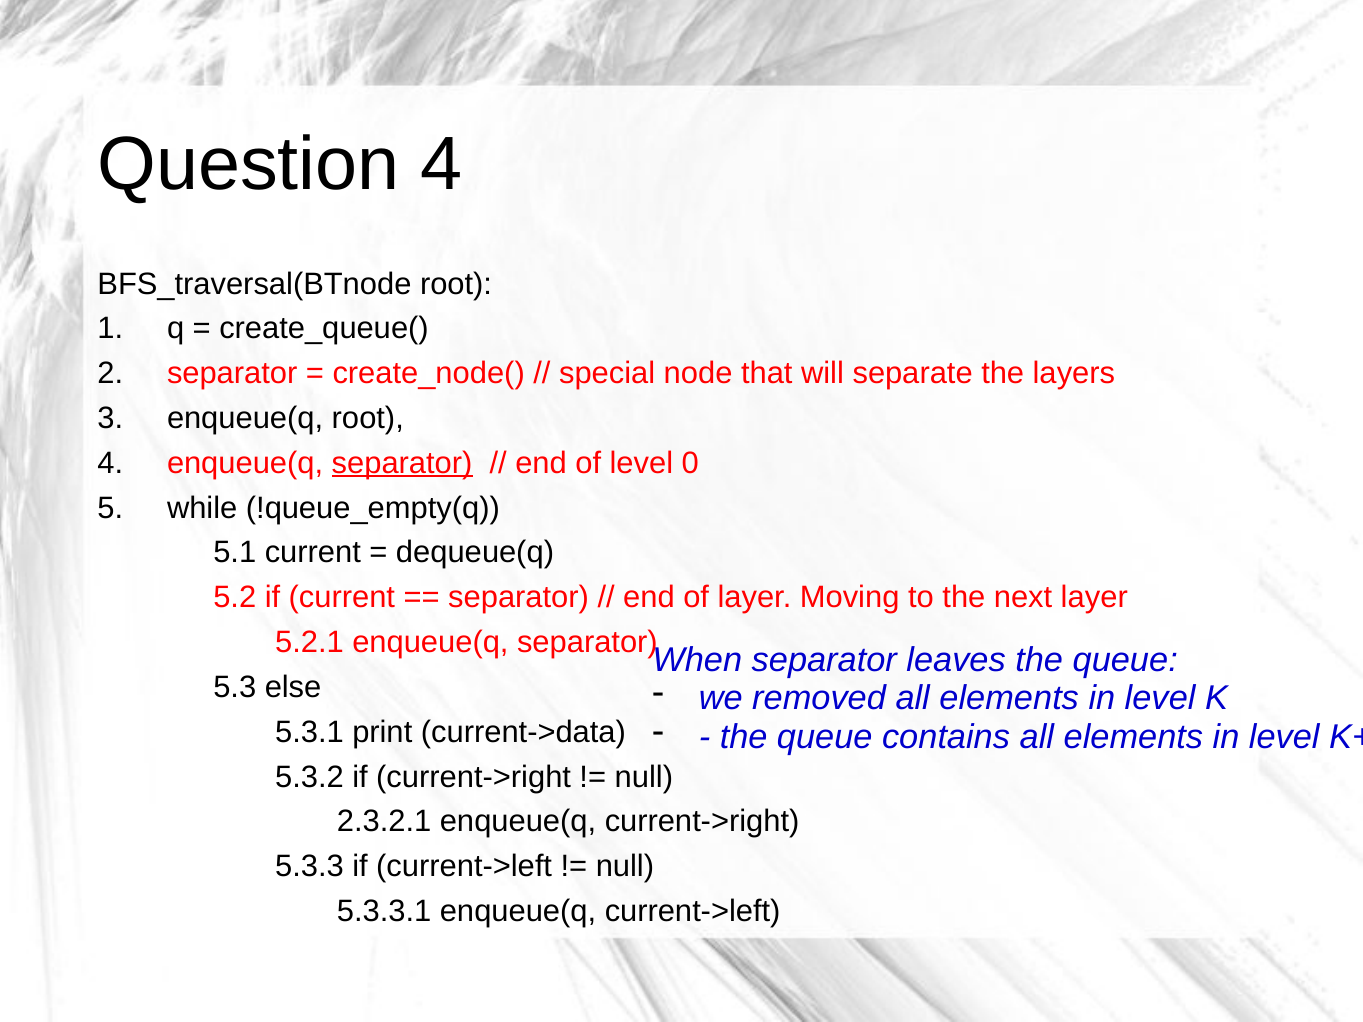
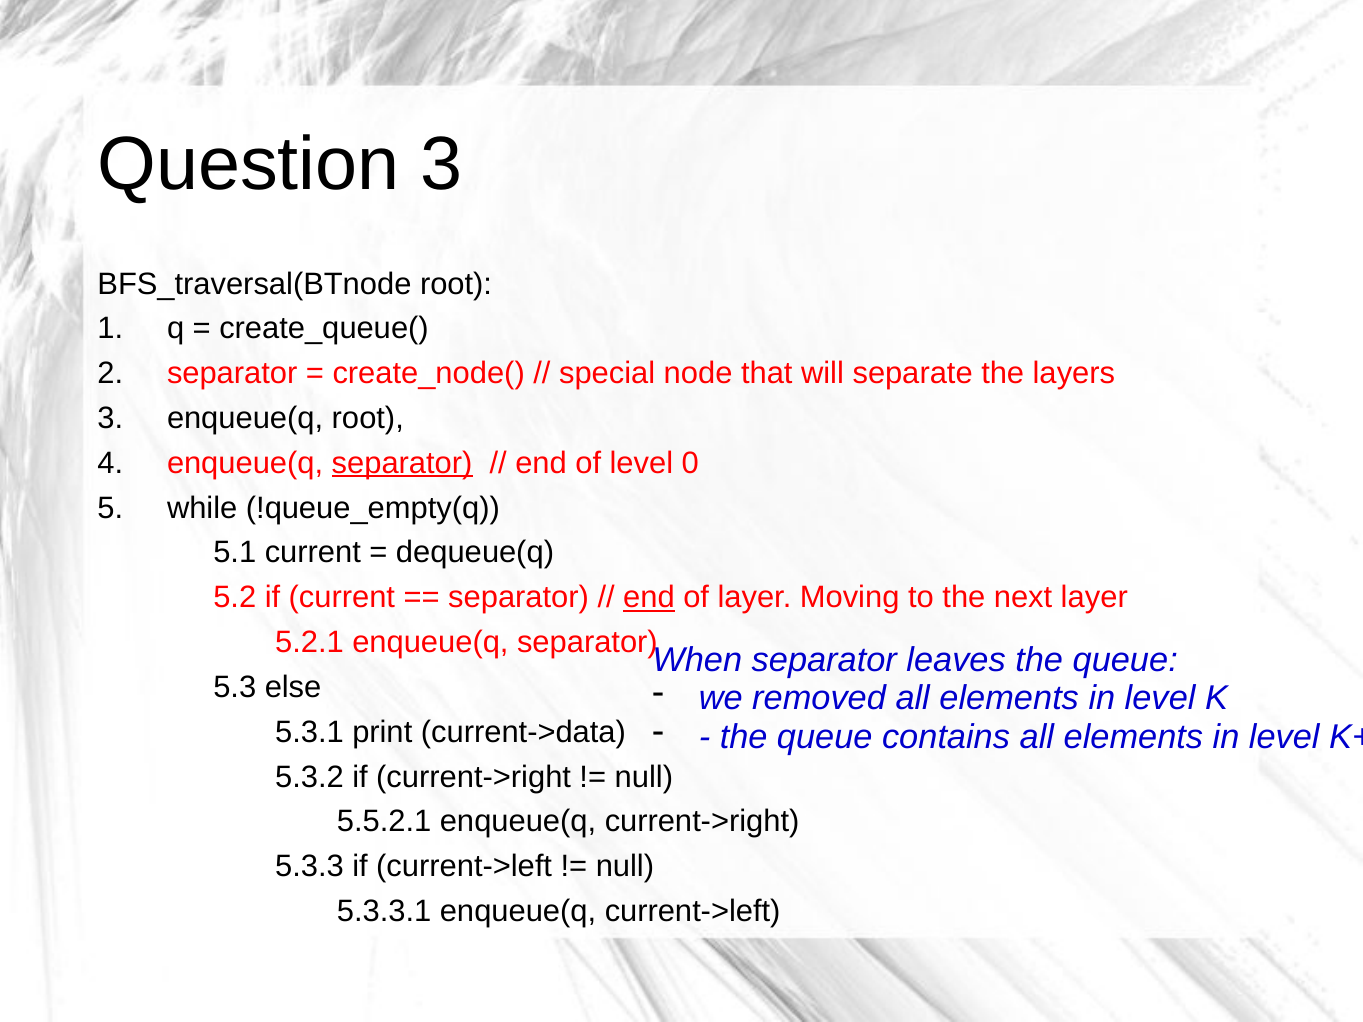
Question 4: 4 -> 3 (442, 165)
end underline: none -> present (649, 598)
2.3.2.1: 2.3.2.1 -> 5.5.2.1 (384, 822)
